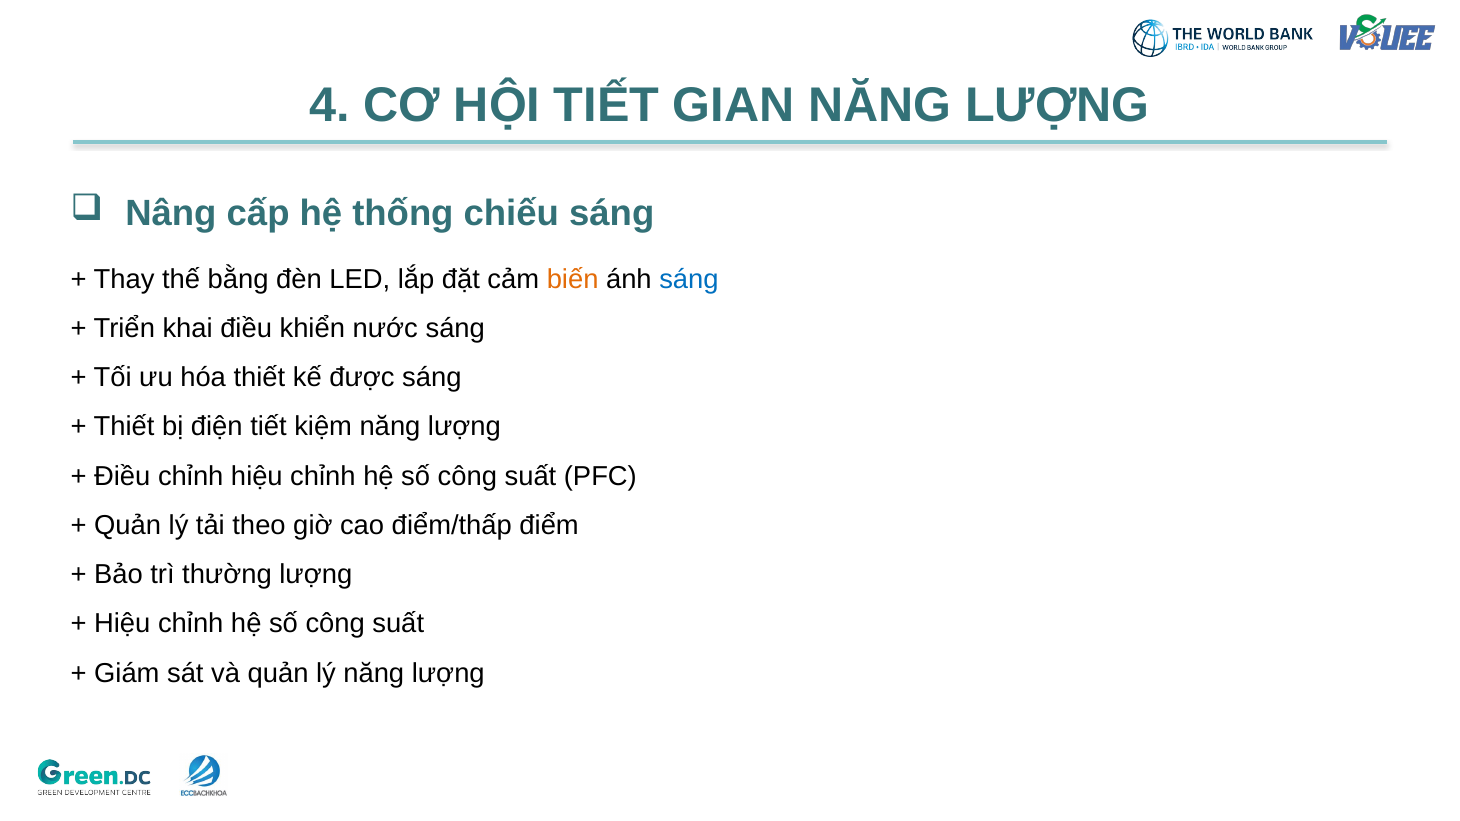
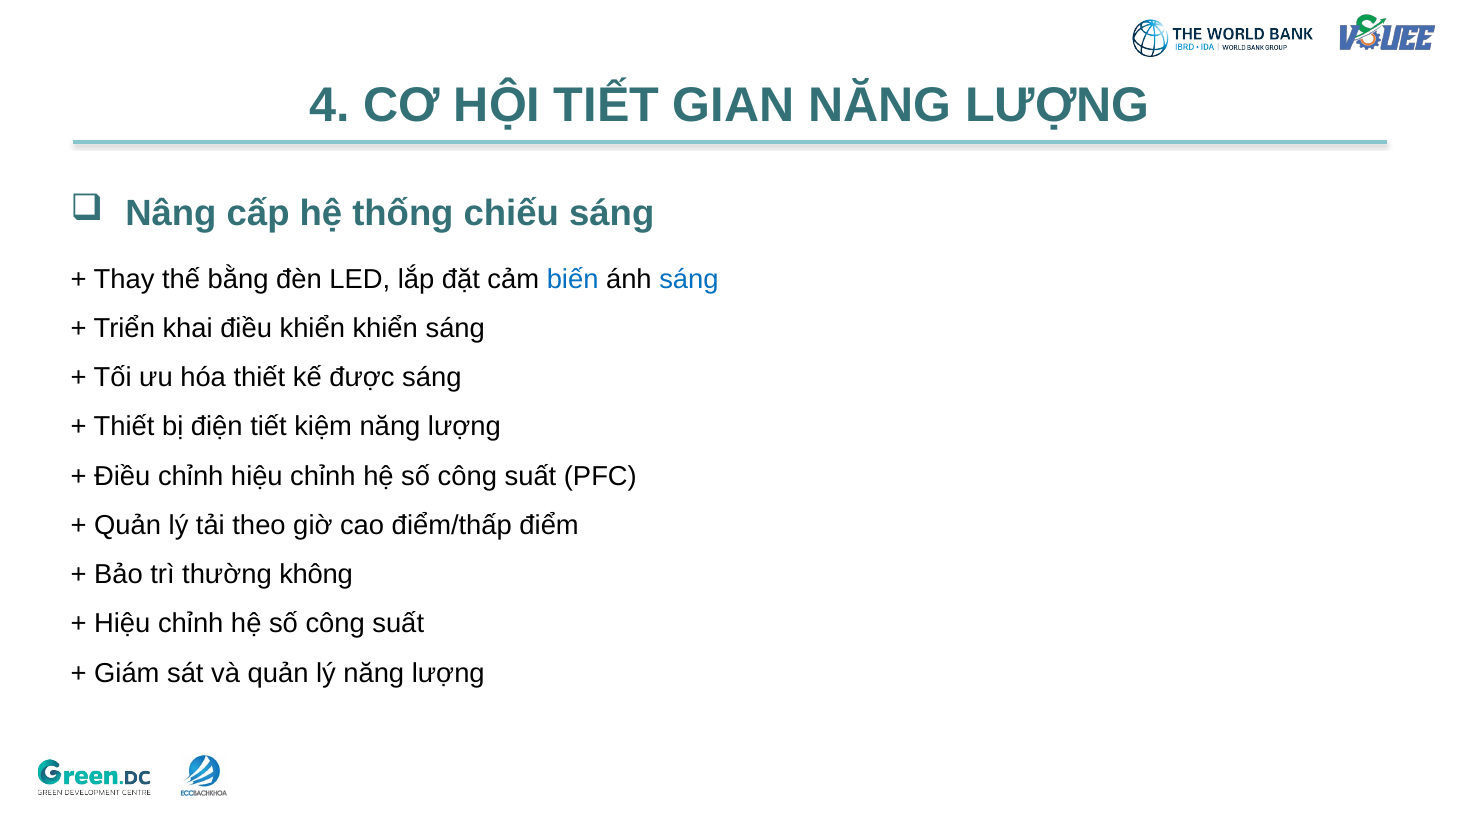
biến colour: orange -> blue (573, 279)
khiển nước: nước -> khiển (385, 328)
thường lượng: lượng -> không (316, 575)
